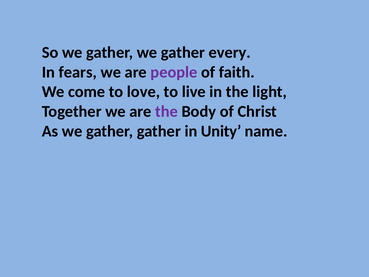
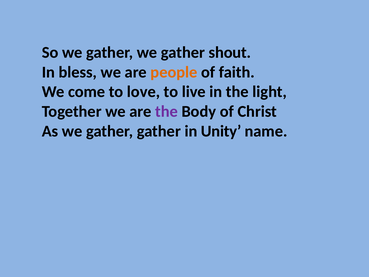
every: every -> shout (230, 52)
fears: fears -> bless (78, 72)
people colour: purple -> orange (174, 72)
